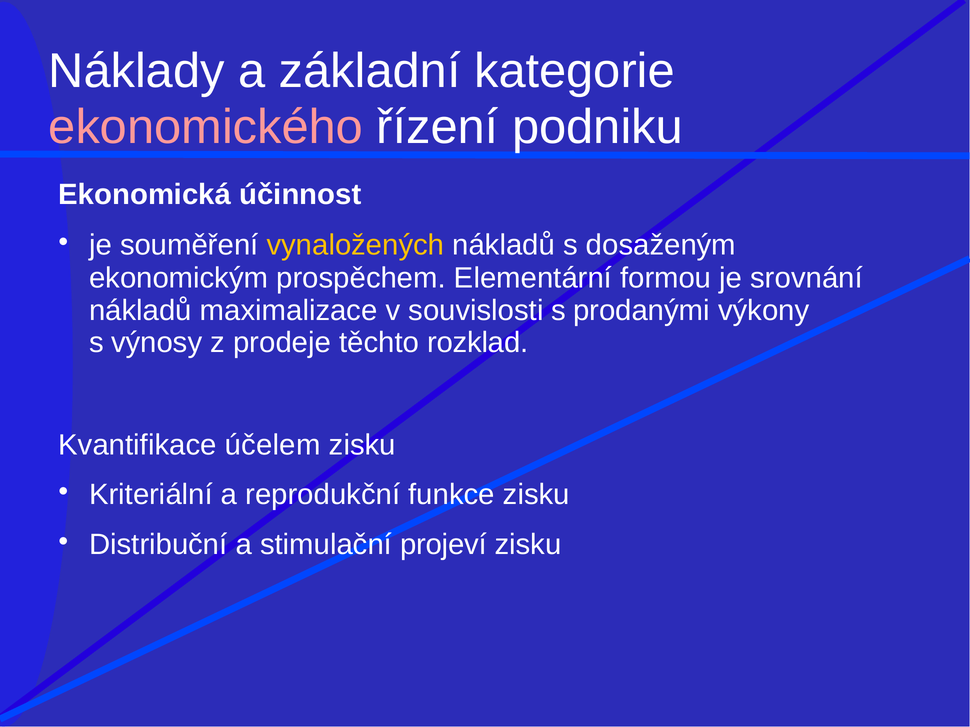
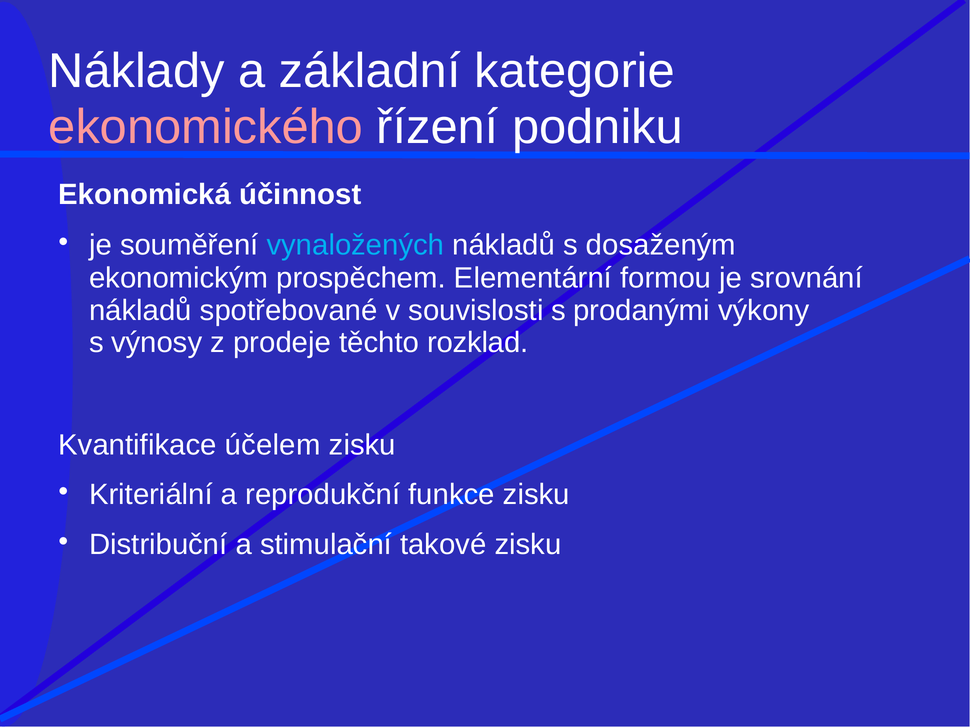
vynaložených colour: yellow -> light blue (355, 245)
maximalizace: maximalizace -> spotřebované (289, 311)
projeví: projeví -> takové (443, 545)
